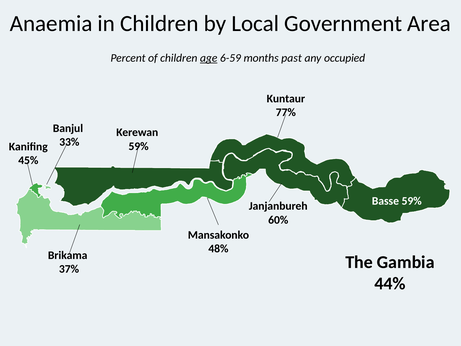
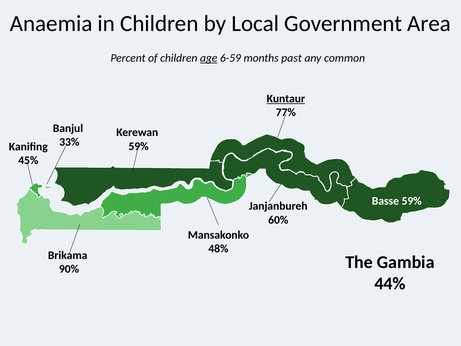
occupied: occupied -> common (345, 58)
Kuntaur underline: none -> present (286, 99)
37%: 37% -> 90% (69, 269)
